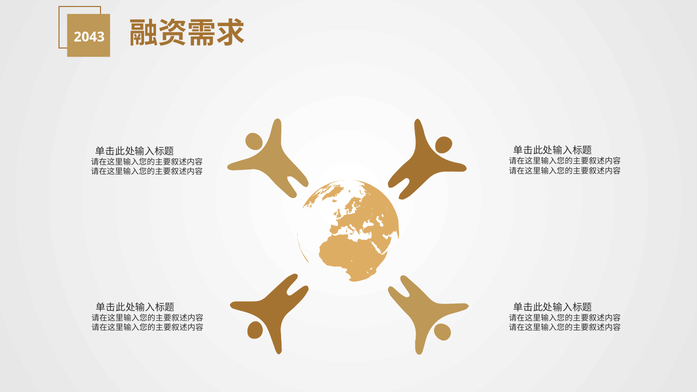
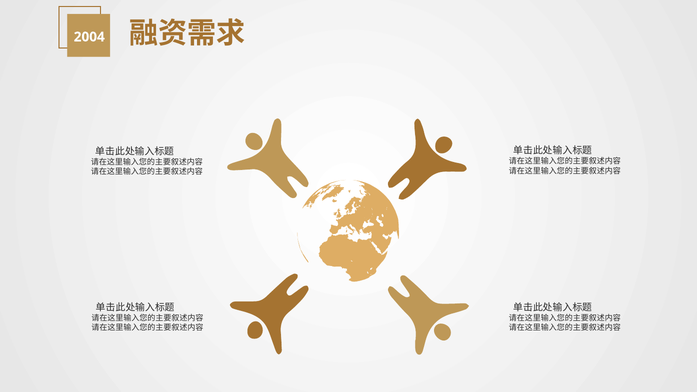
2043: 2043 -> 2004 (89, 37)
